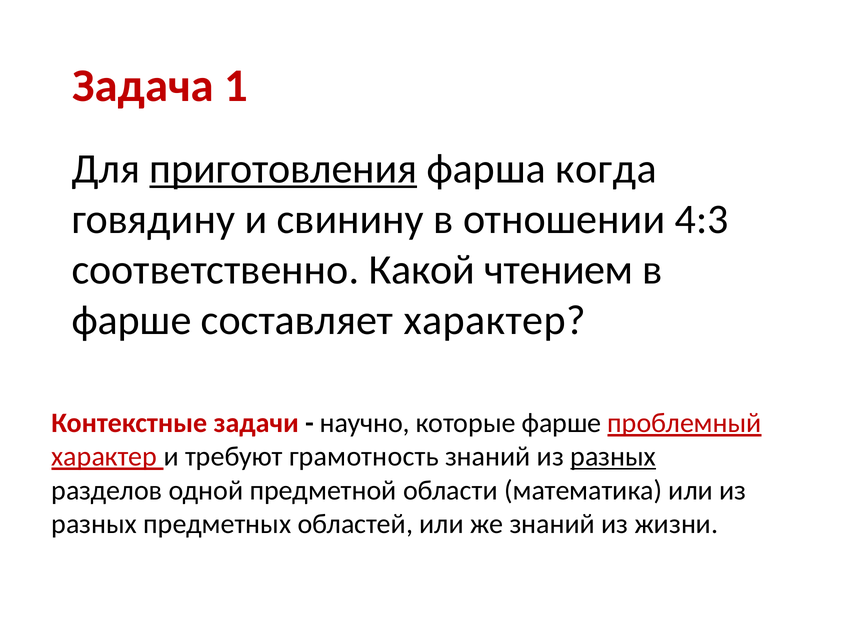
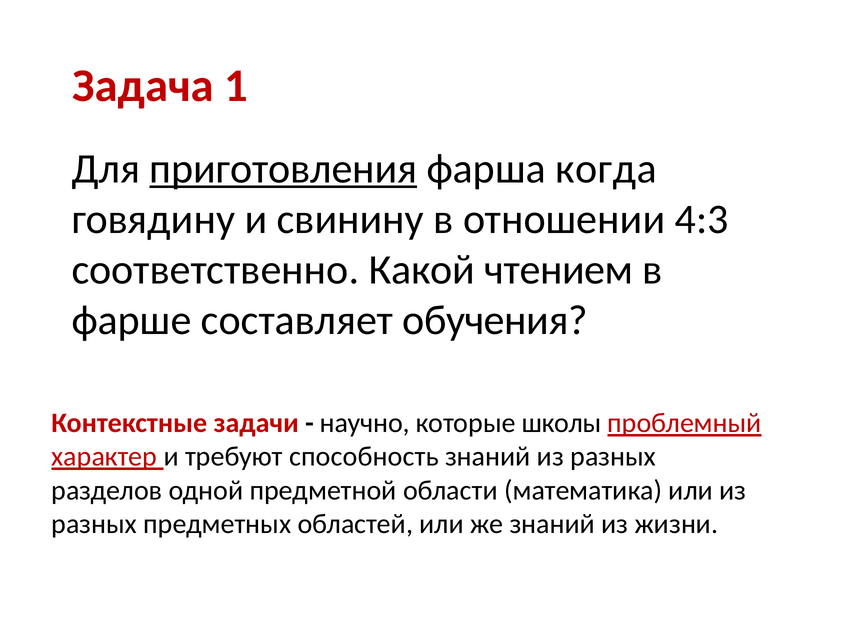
составляет характер: характер -> обучения (495, 320)
которые фарше: фарше -> школы (562, 423)
грамотность: грамотность -> способность (364, 457)
разных underline: present -> none (613, 457)
